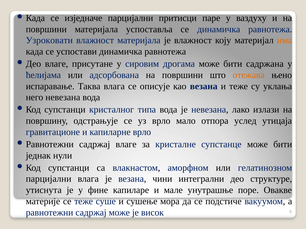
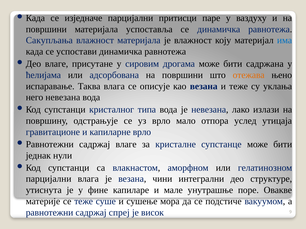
Узроковати: Узроковати -> Сакупљања (49, 40)
има colour: orange -> blue (285, 40)
садржај може: може -> спреј (119, 213)
